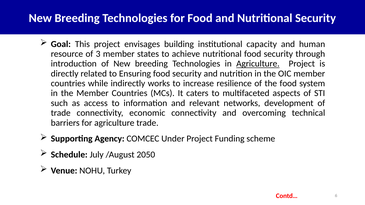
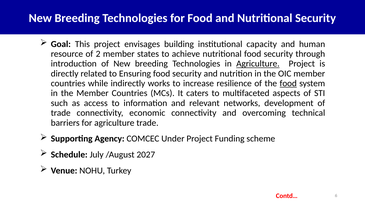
3: 3 -> 2 (98, 54)
food underline: none -> present (288, 84)
2050: 2050 -> 2027 (146, 155)
